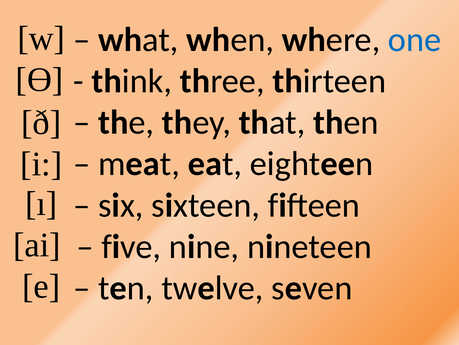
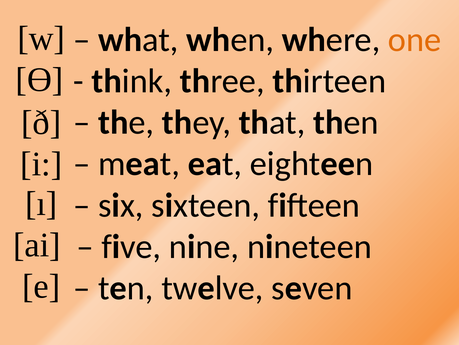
one colour: blue -> orange (415, 40)
